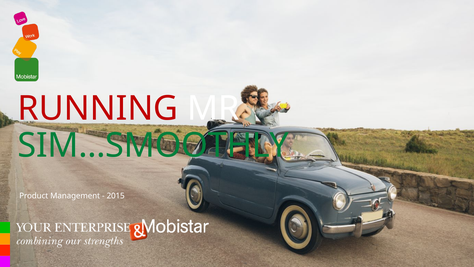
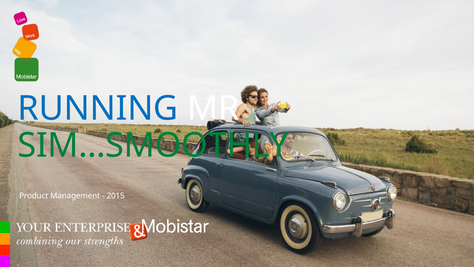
RUNNING colour: red -> blue (98, 108)
